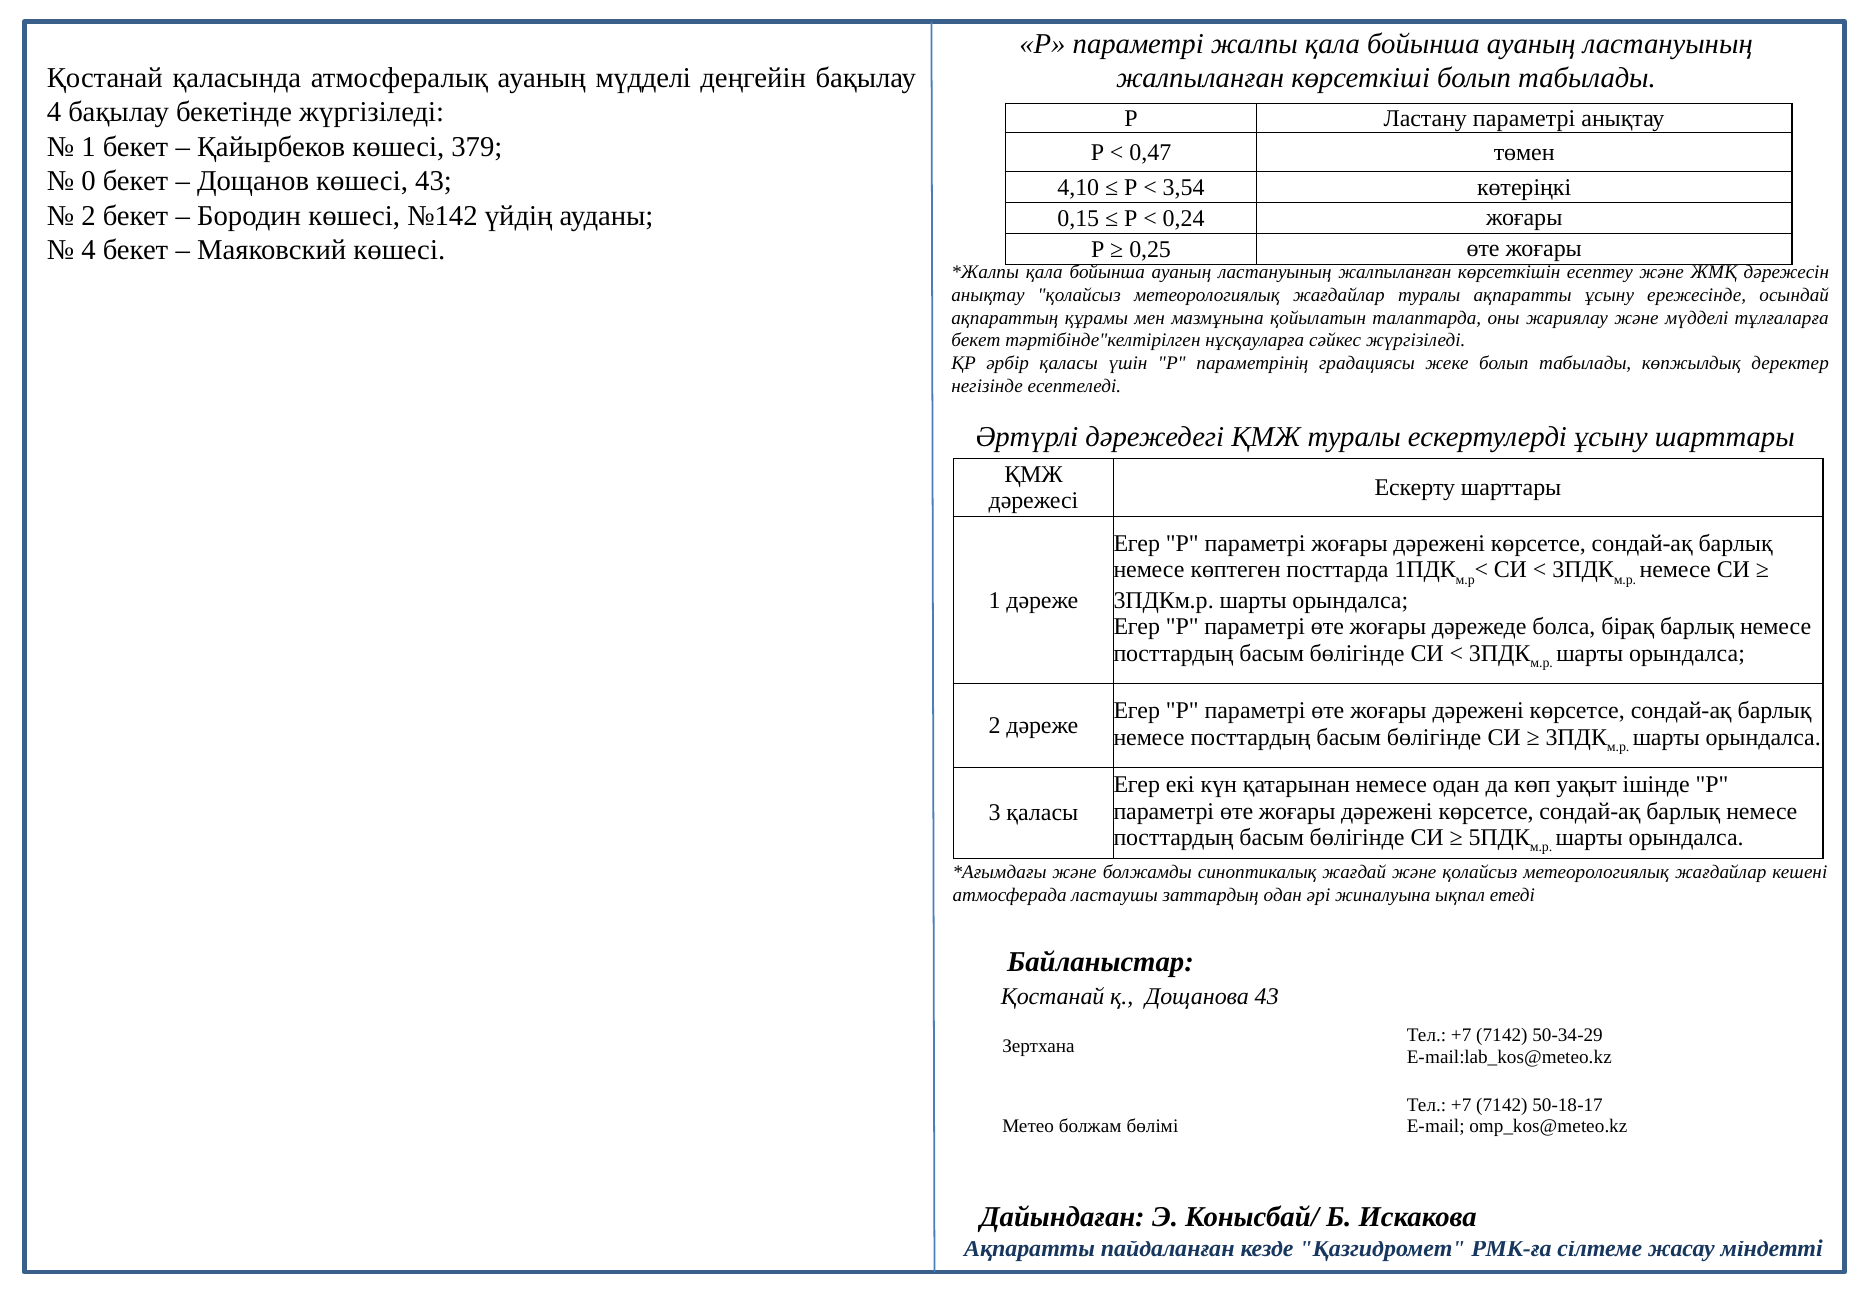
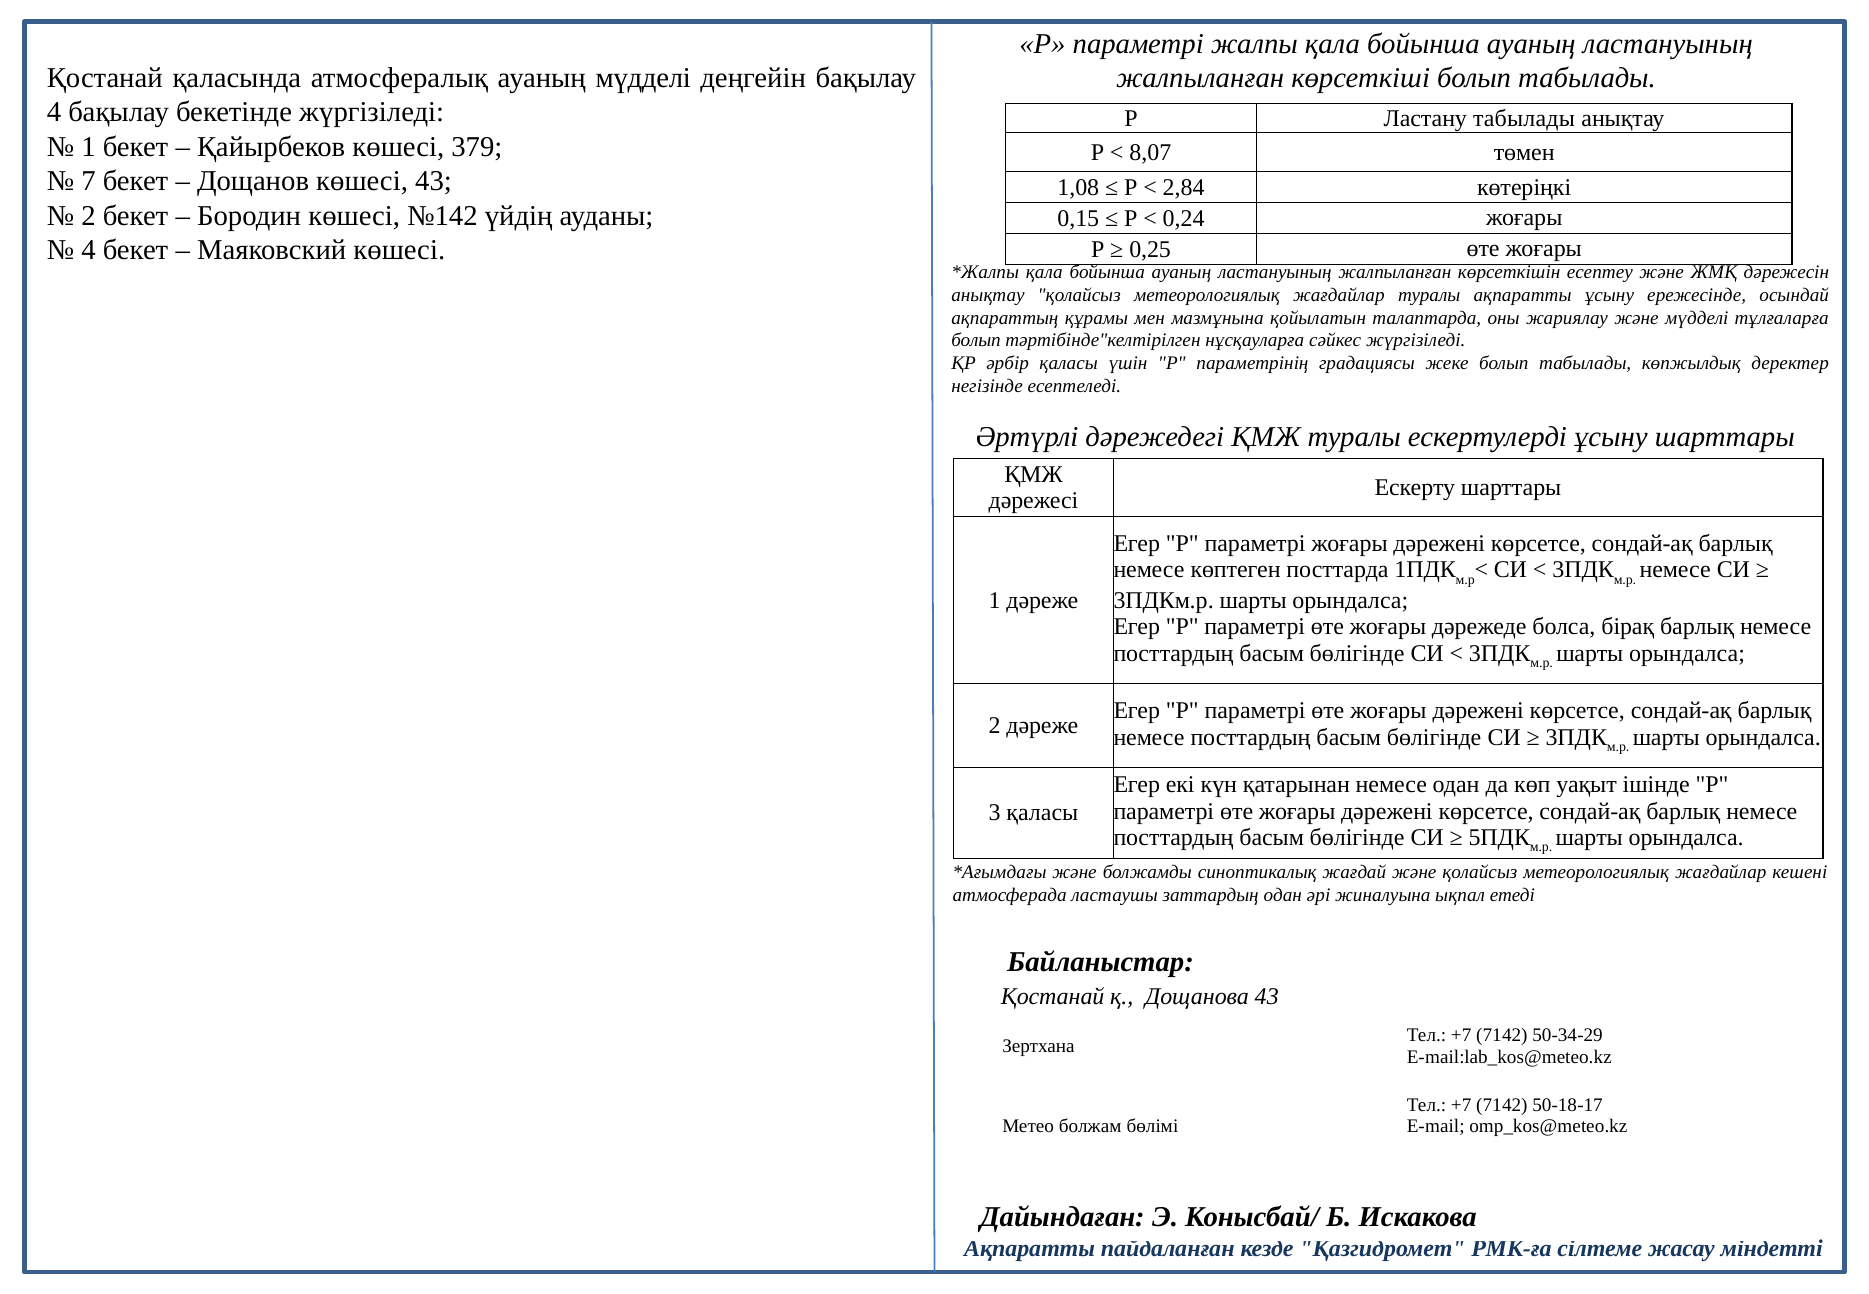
Ластану параметрі: параметрі -> табылады (1524, 118)
0,47: 0,47 -> 8,07 (1150, 153)
0: 0 -> 7 (89, 181)
4,10: 4,10 -> 1,08 (1078, 188)
3,54: 3,54 -> 2,84 (1184, 188)
бекет: бекет -> болып (976, 341)
